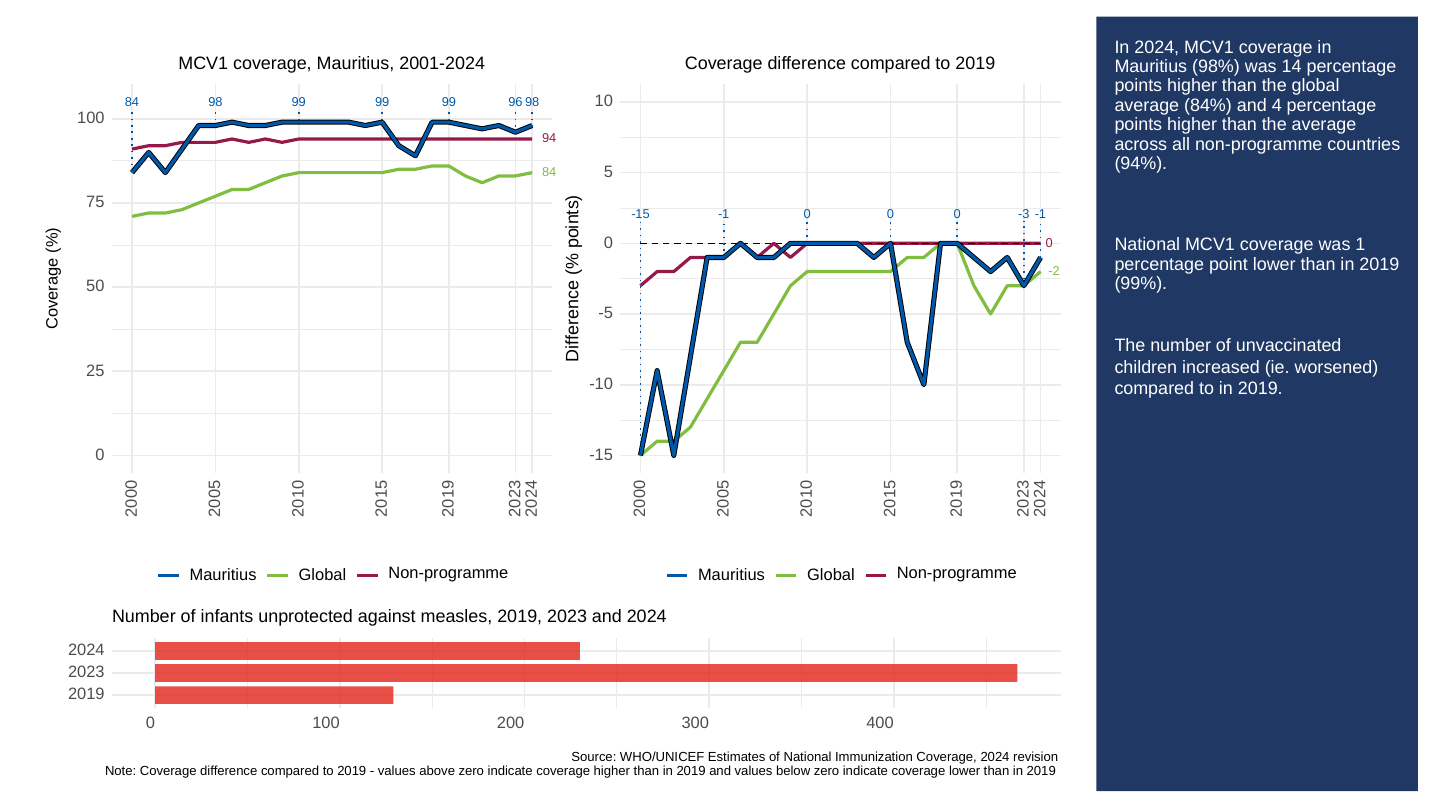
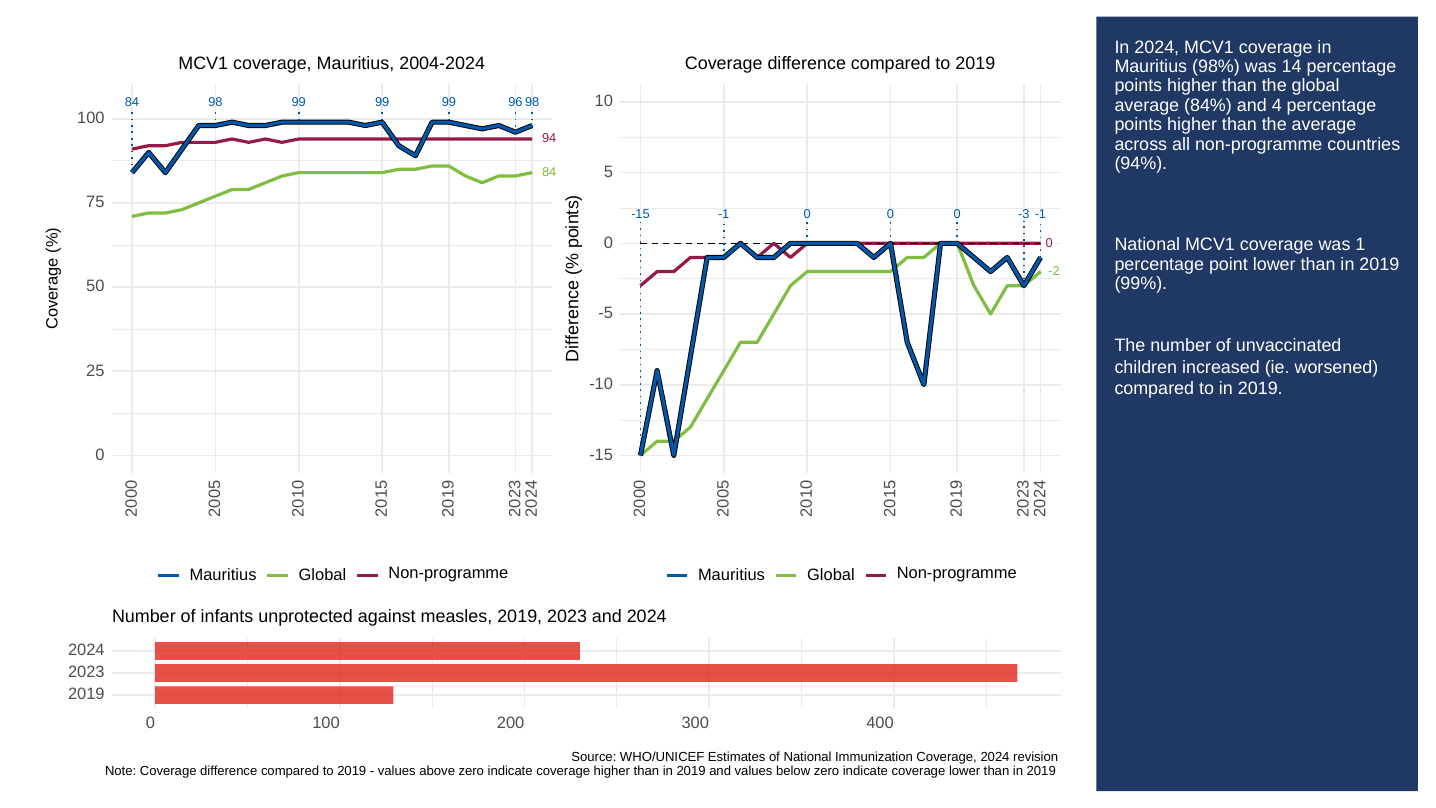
2001-2024: 2001-2024 -> 2004-2024 (442, 63)
